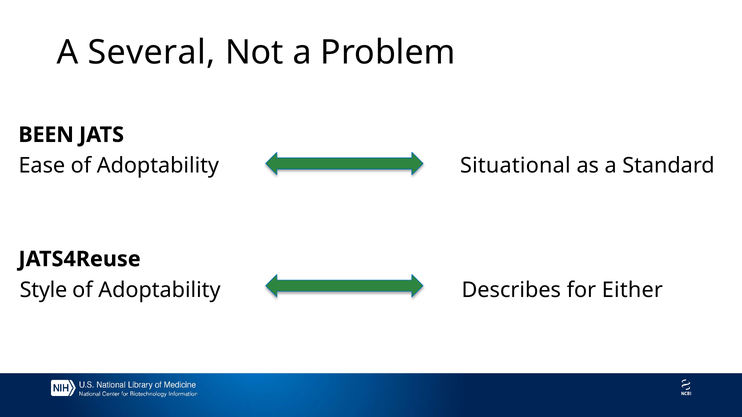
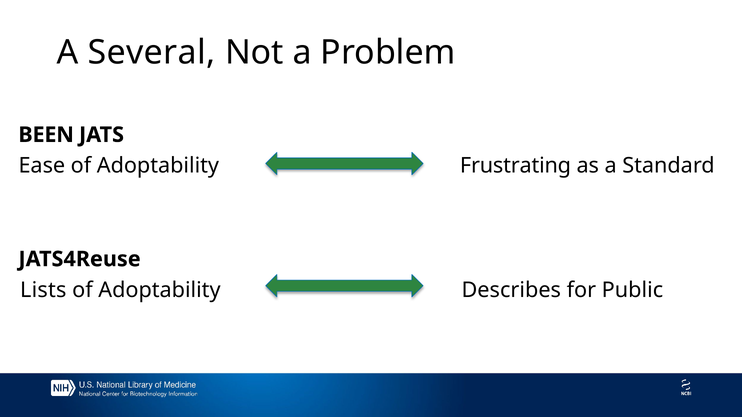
Situational: Situational -> Frustrating (516, 166)
Style: Style -> Lists (43, 290)
Either: Either -> Public (632, 290)
